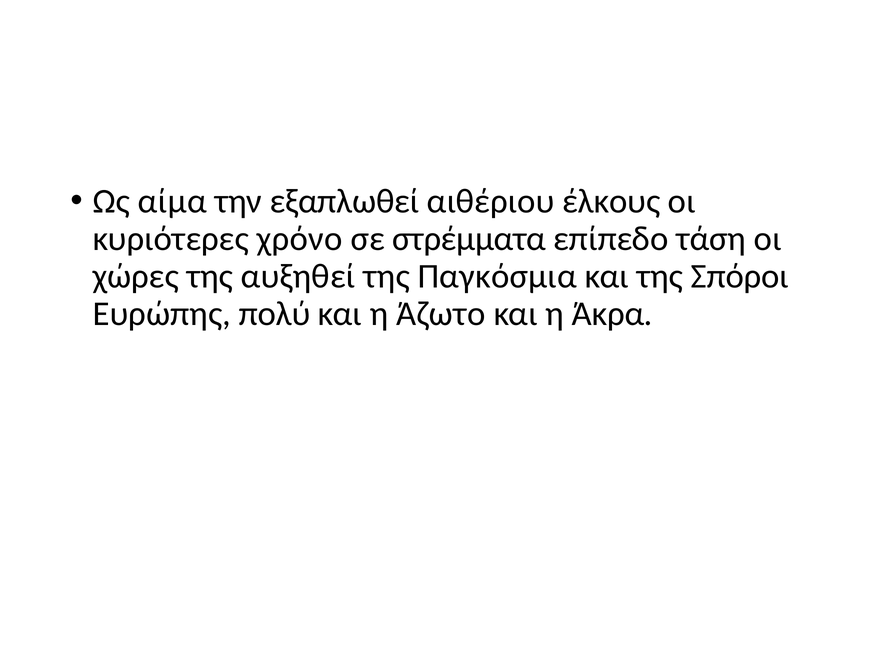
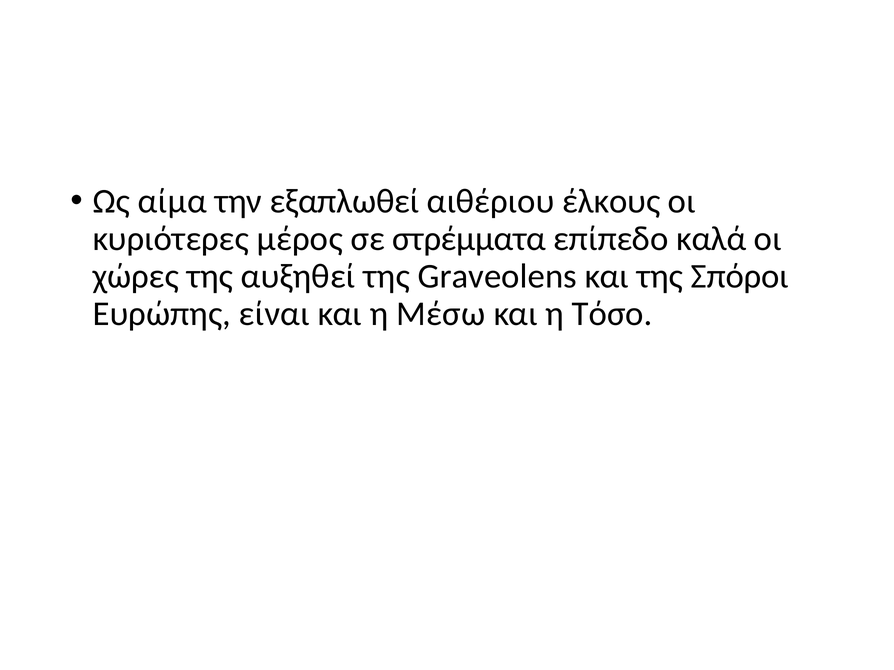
χρόνο: χρόνο -> μέρος (300, 239)
τάση: τάση -> καλά (711, 239)
Παγκόσμια: Παγκόσμια -> Graveolens (497, 277)
πολύ: πολύ -> είναι (274, 314)
Άζωτο: Άζωτο -> Μέσω (441, 314)
Άκρα: Άκρα -> Τόσο (612, 314)
